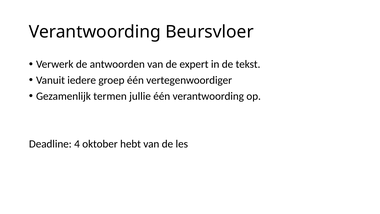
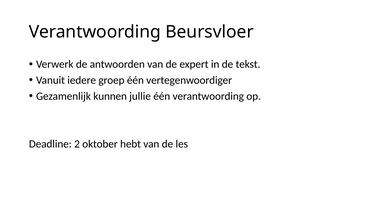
termen: termen -> kunnen (110, 96)
4: 4 -> 2 (77, 144)
